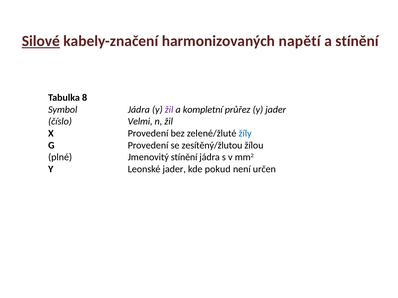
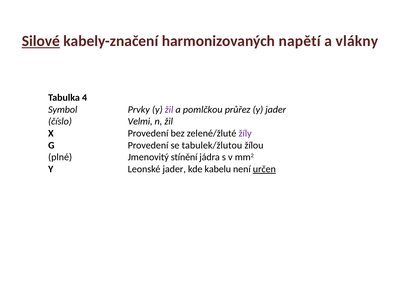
a stínění: stínění -> vlákny (357, 41)
8: 8 -> 4 (85, 98)
Symbol Jádra: Jádra -> Prvky (139, 110)
kompletní: kompletní -> pomlčkou (203, 110)
žíly colour: blue -> purple (245, 134)
zesítěný/žlutou: zesítěný/žlutou -> tabulek/žlutou (212, 146)
pokud: pokud -> kabelu (218, 169)
určen underline: none -> present (264, 169)
